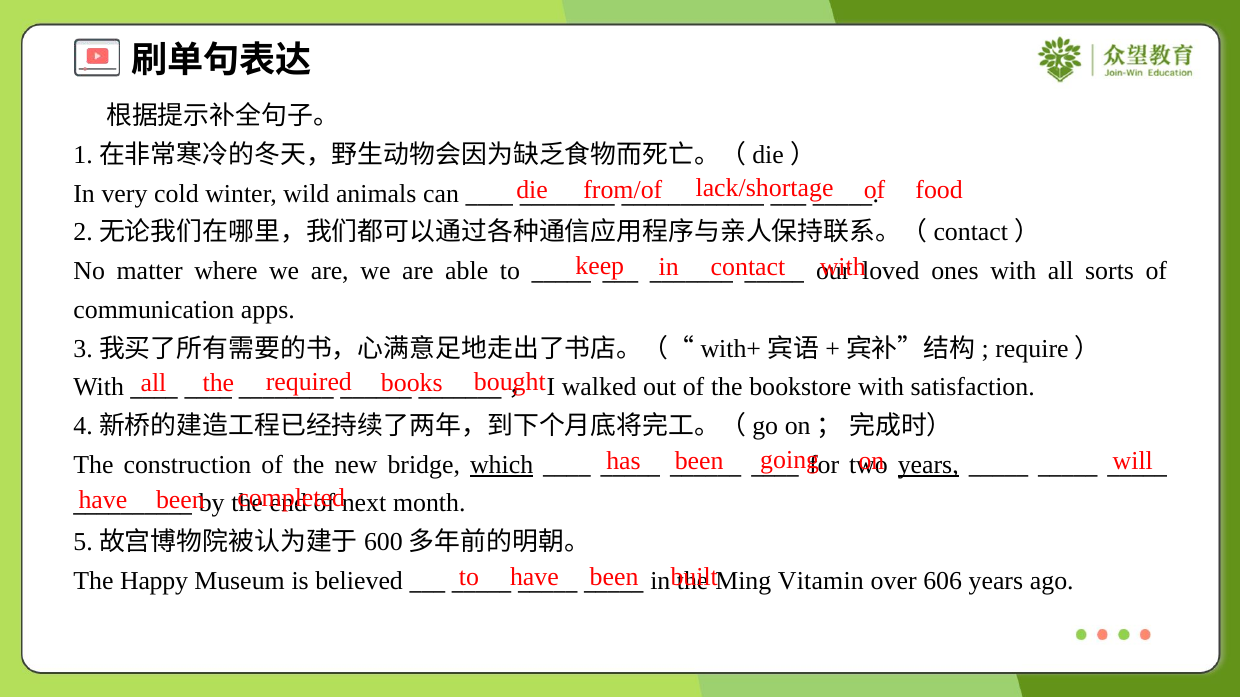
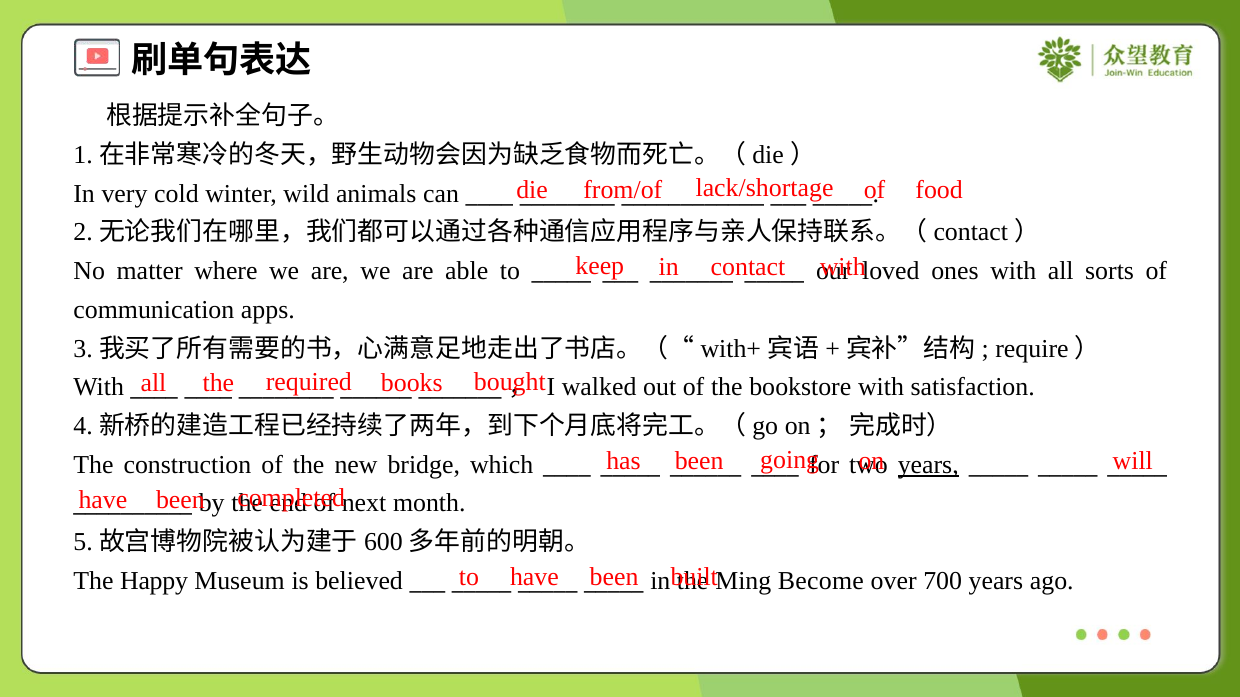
which underline: present -> none (502, 465)
Vitamin: Vitamin -> Become (821, 581)
606: 606 -> 700 (943, 581)
